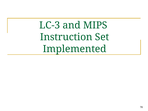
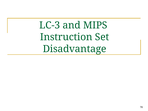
Implemented: Implemented -> Disadvantage (75, 49)
